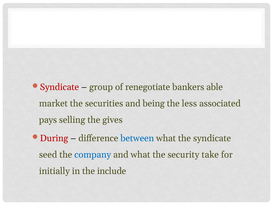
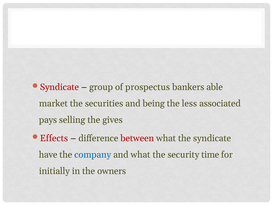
renegotiate: renegotiate -> prospectus (148, 87)
During: During -> Effects (54, 138)
between colour: blue -> red (137, 138)
seed: seed -> have (48, 154)
take: take -> time (210, 154)
include: include -> owners (112, 171)
